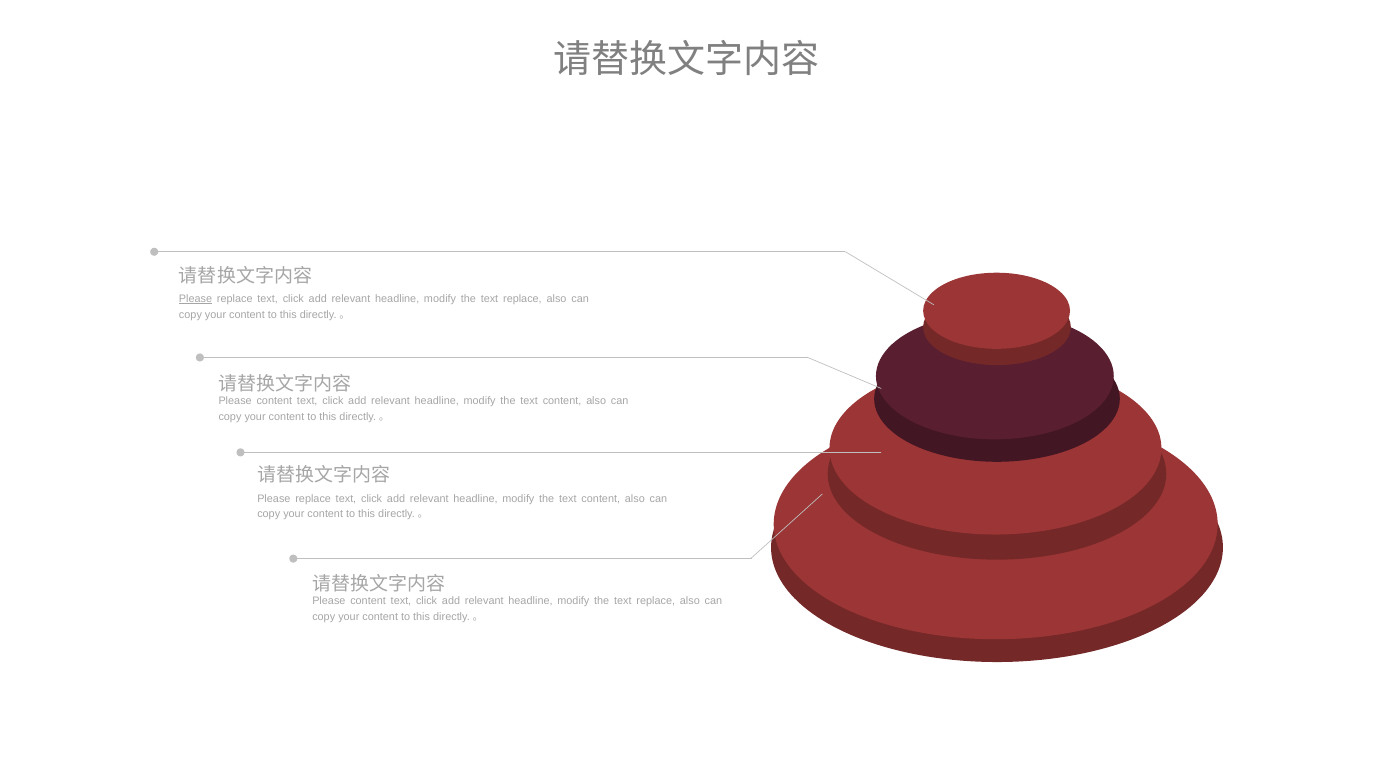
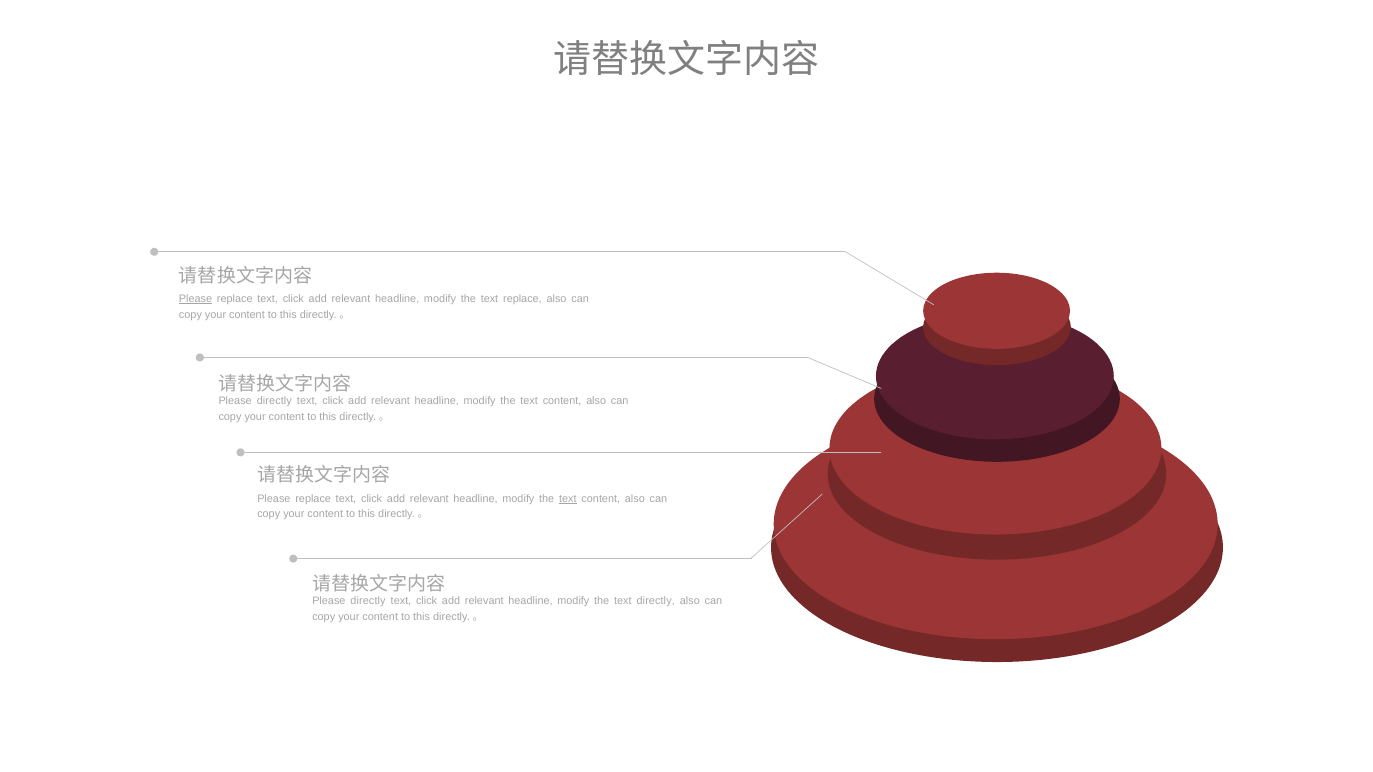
content: content -> directly (274, 401)
text underline: none -> present (568, 499)
content: content -> directly (368, 601)
replace: replace -> directly (656, 601)
